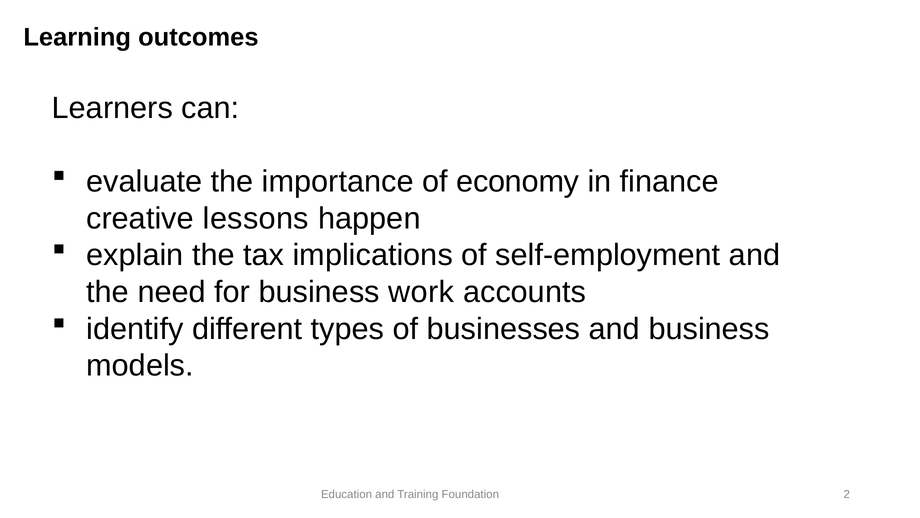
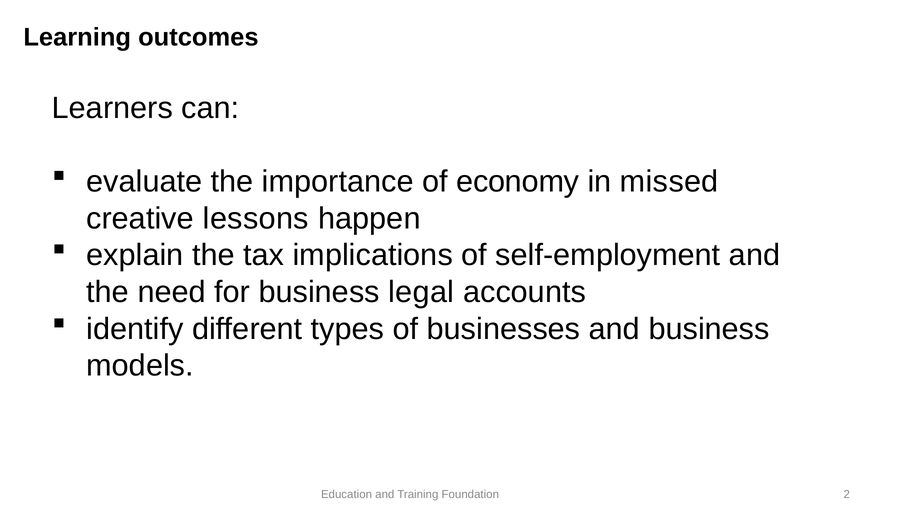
finance: finance -> missed (669, 181)
work: work -> legal (421, 292)
